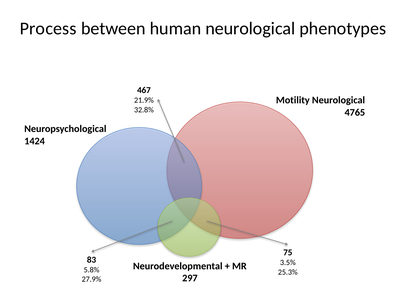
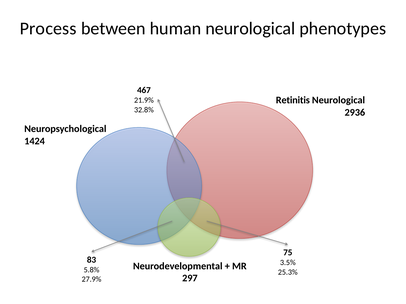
Motility: Motility -> Retinitis (293, 100)
4765: 4765 -> 2936 (355, 113)
